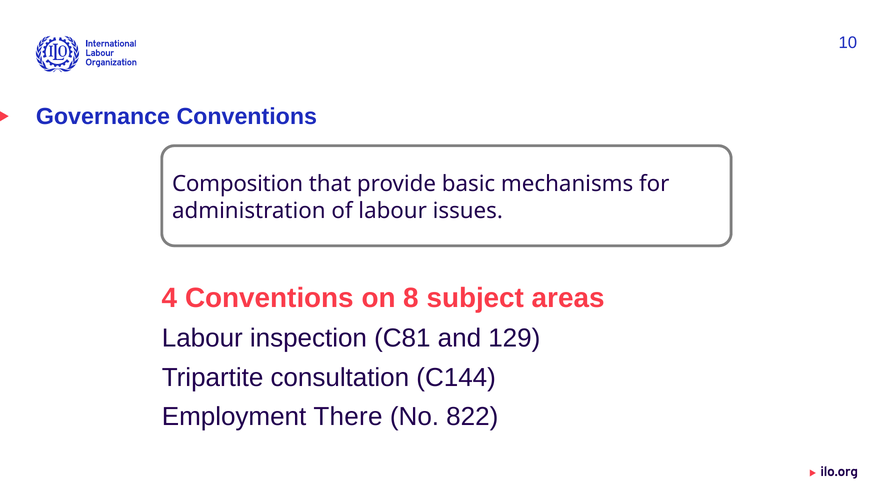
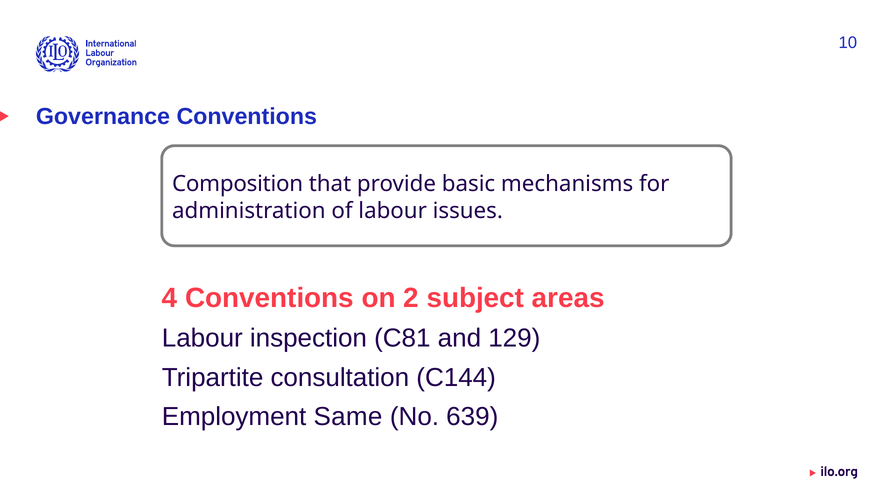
8: 8 -> 2 (411, 298)
There: There -> Same (348, 417)
822: 822 -> 639 (472, 417)
